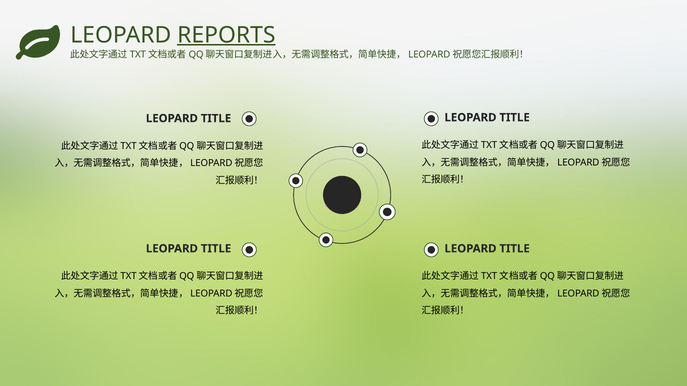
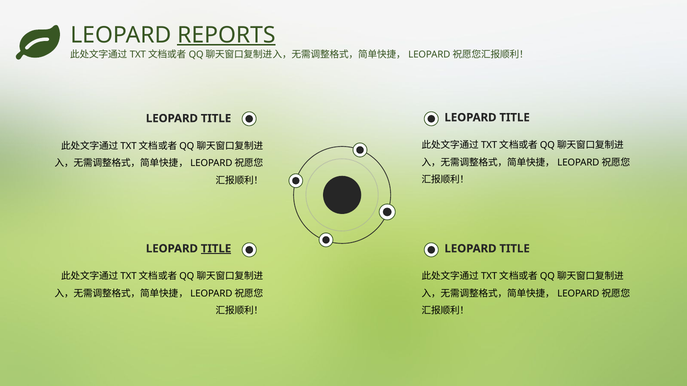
TITLE underline: none -> present (216, 249)
